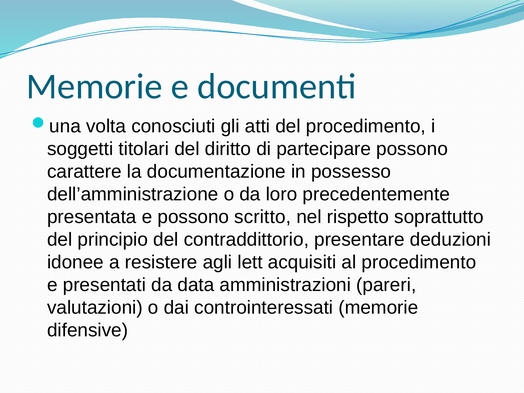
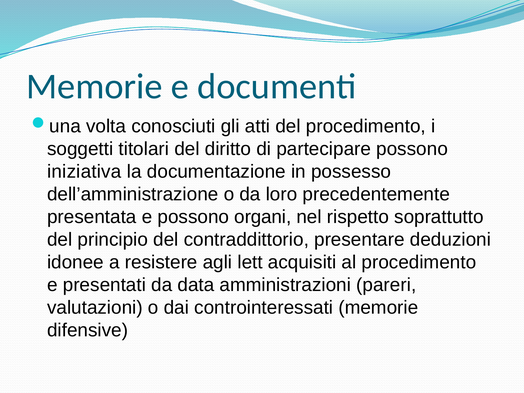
carattere: carattere -> iniziativa (84, 172)
scritto: scritto -> organi (263, 217)
